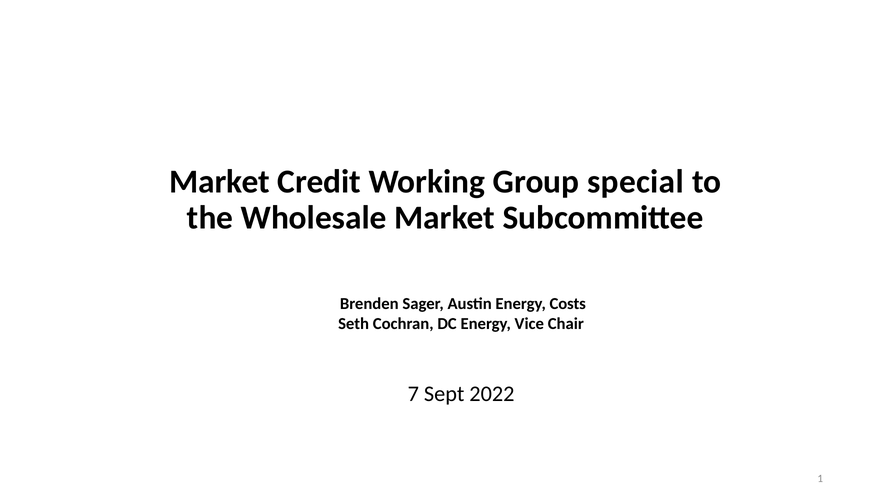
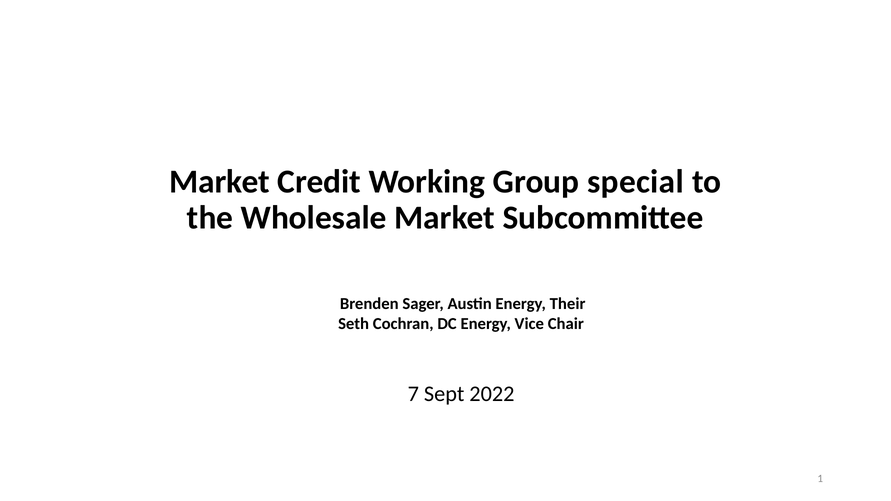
Costs: Costs -> Their (568, 304)
